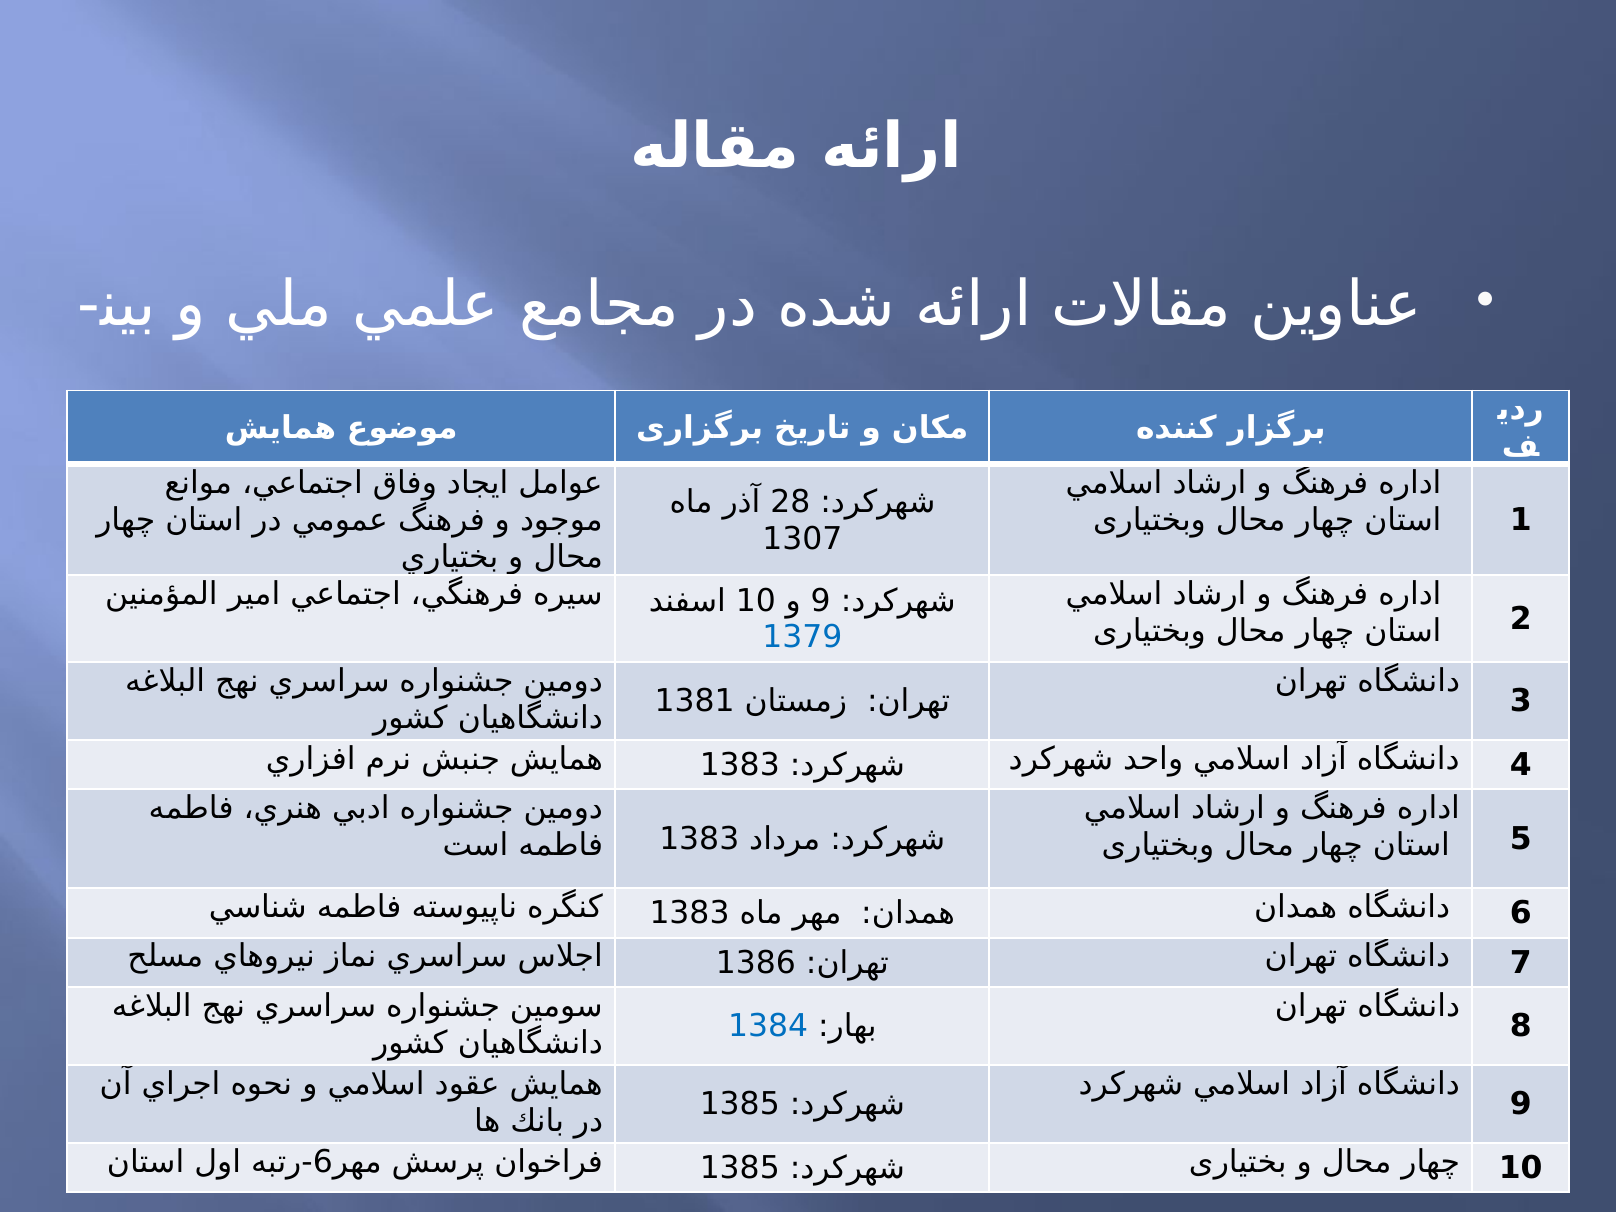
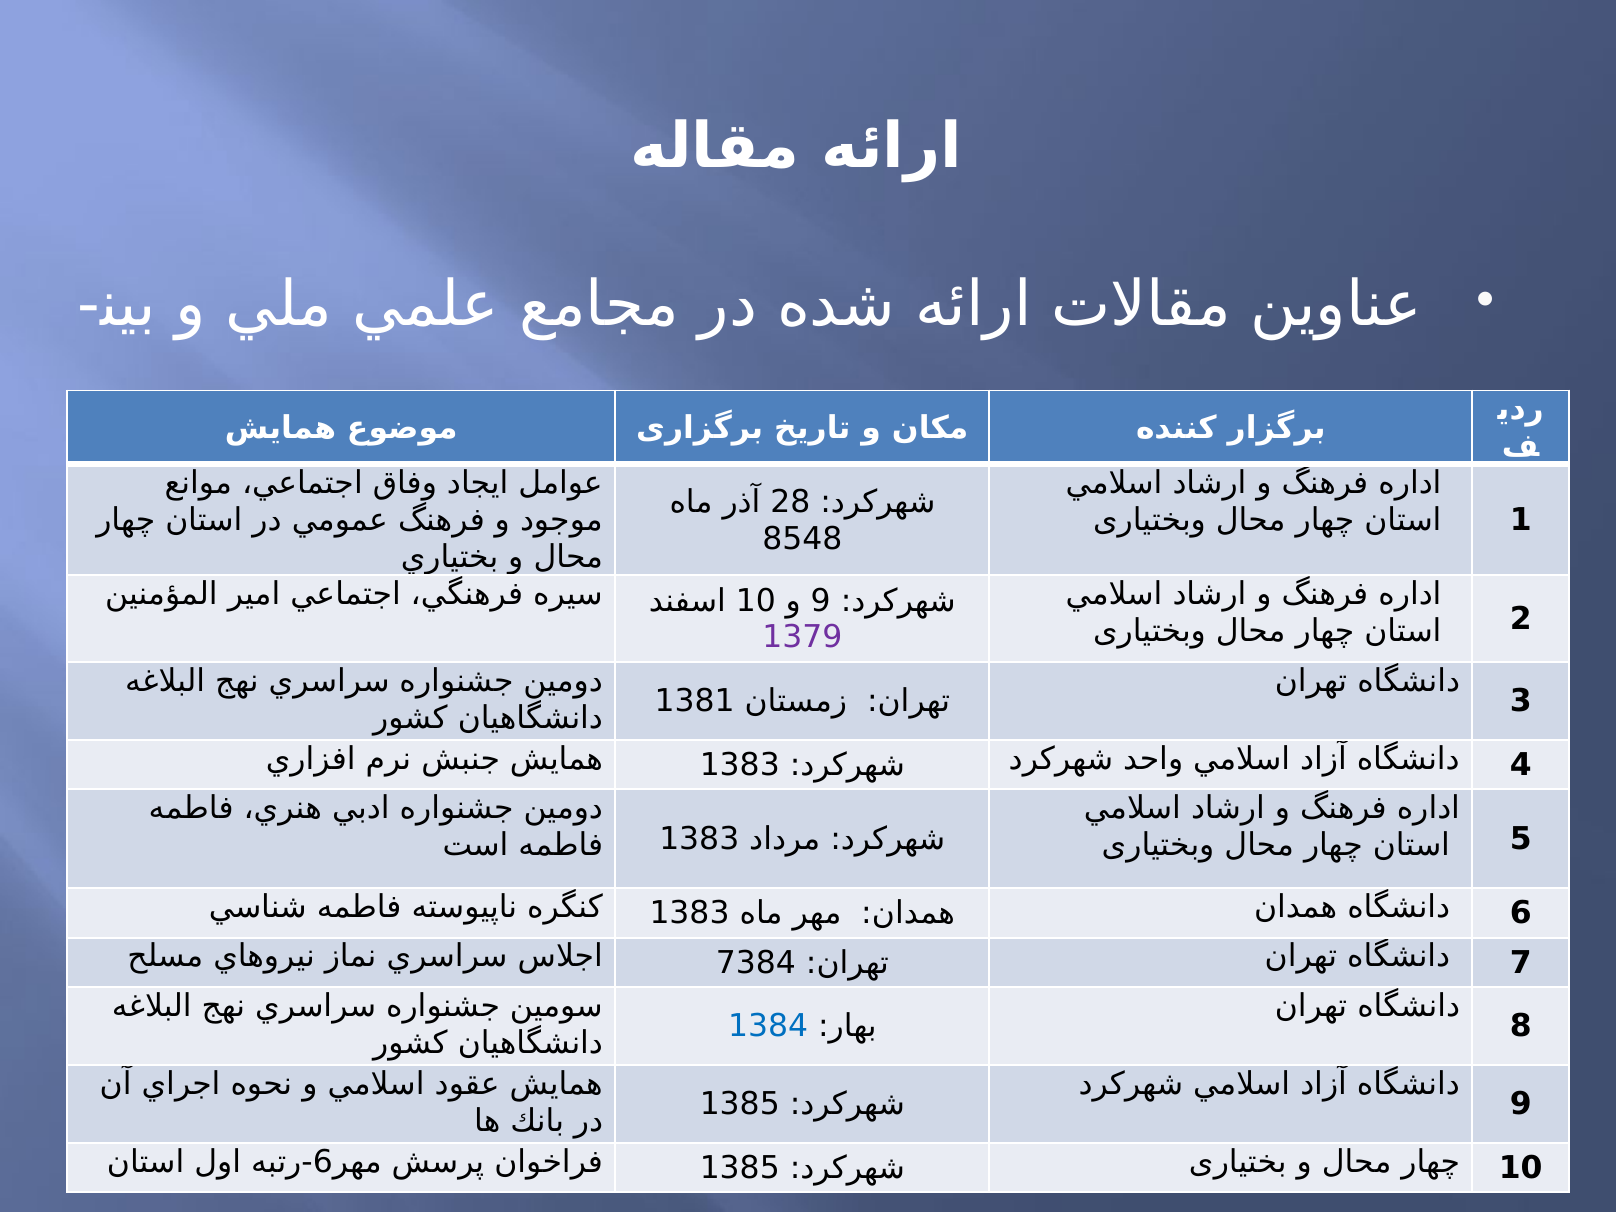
1307: 1307 -> 8548 (802, 539)
1379 colour: blue -> purple (802, 638)
1386: 1386 -> 7384 (756, 963)
